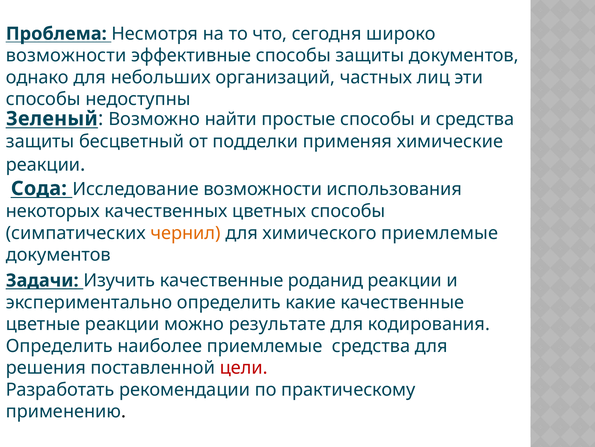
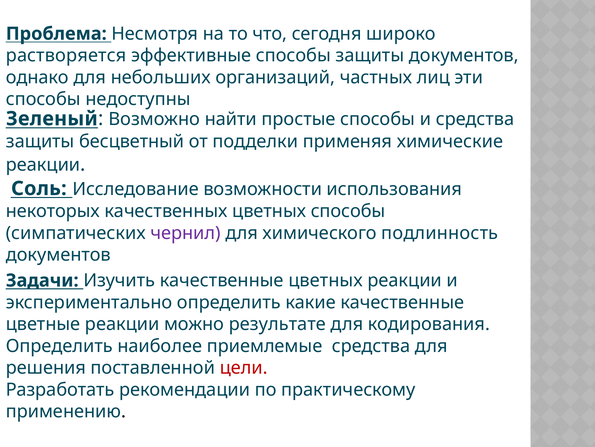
возможности: возможности -> растворяется (66, 55)
Сода: Сода -> Соль (39, 188)
чернил colour: orange -> purple (186, 233)
химического приемлемые: приемлемые -> подлинность (440, 233)
качественные роданид: роданид -> цветных (326, 280)
